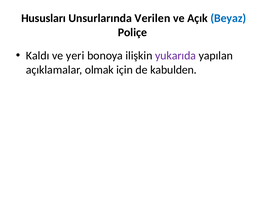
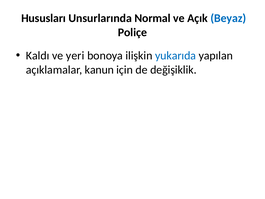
Verilen: Verilen -> Normal (153, 18)
yukarıda colour: purple -> blue (176, 56)
olmak: olmak -> kanun (99, 70)
kabulden: kabulden -> değişiklik (173, 70)
